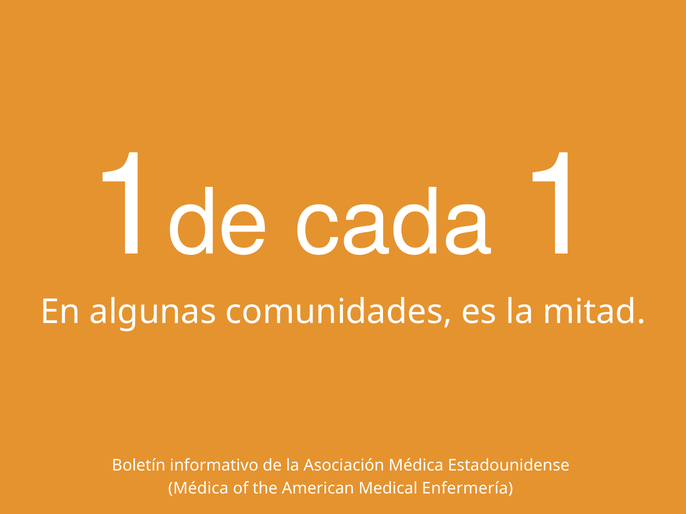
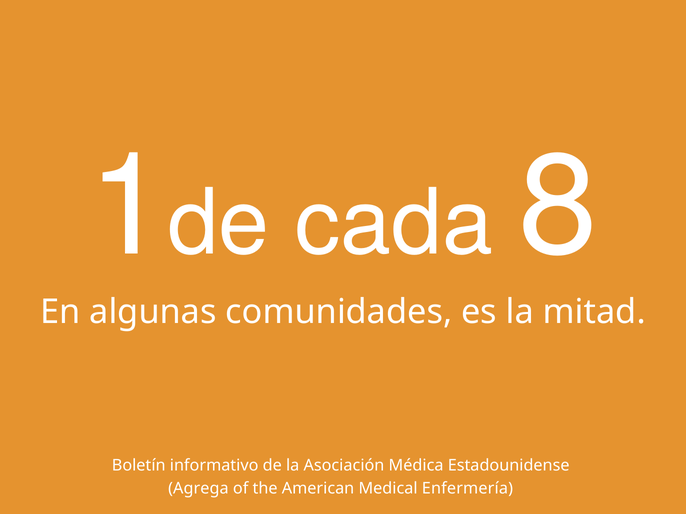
cada 1: 1 -> 8 (558, 207)
Médica: Médica -> Agrega (198, 489)
